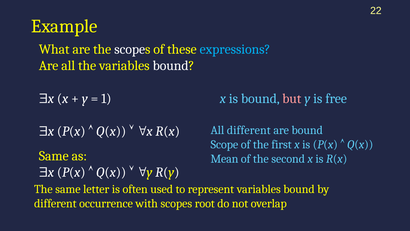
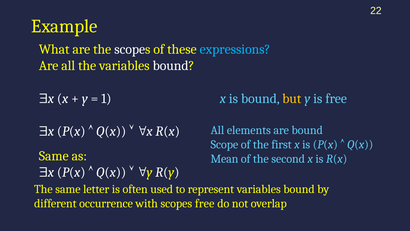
but colour: pink -> yellow (292, 99)
All different: different -> elements (249, 130)
scopes root: root -> free (205, 203)
